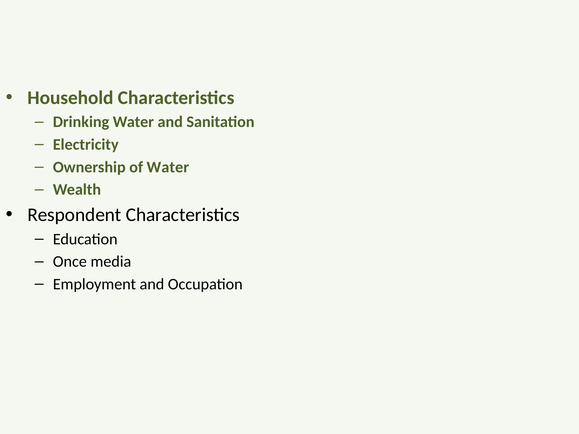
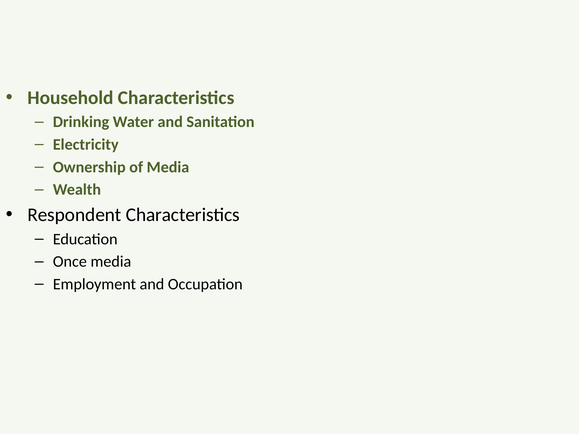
of Water: Water -> Media (168, 167)
